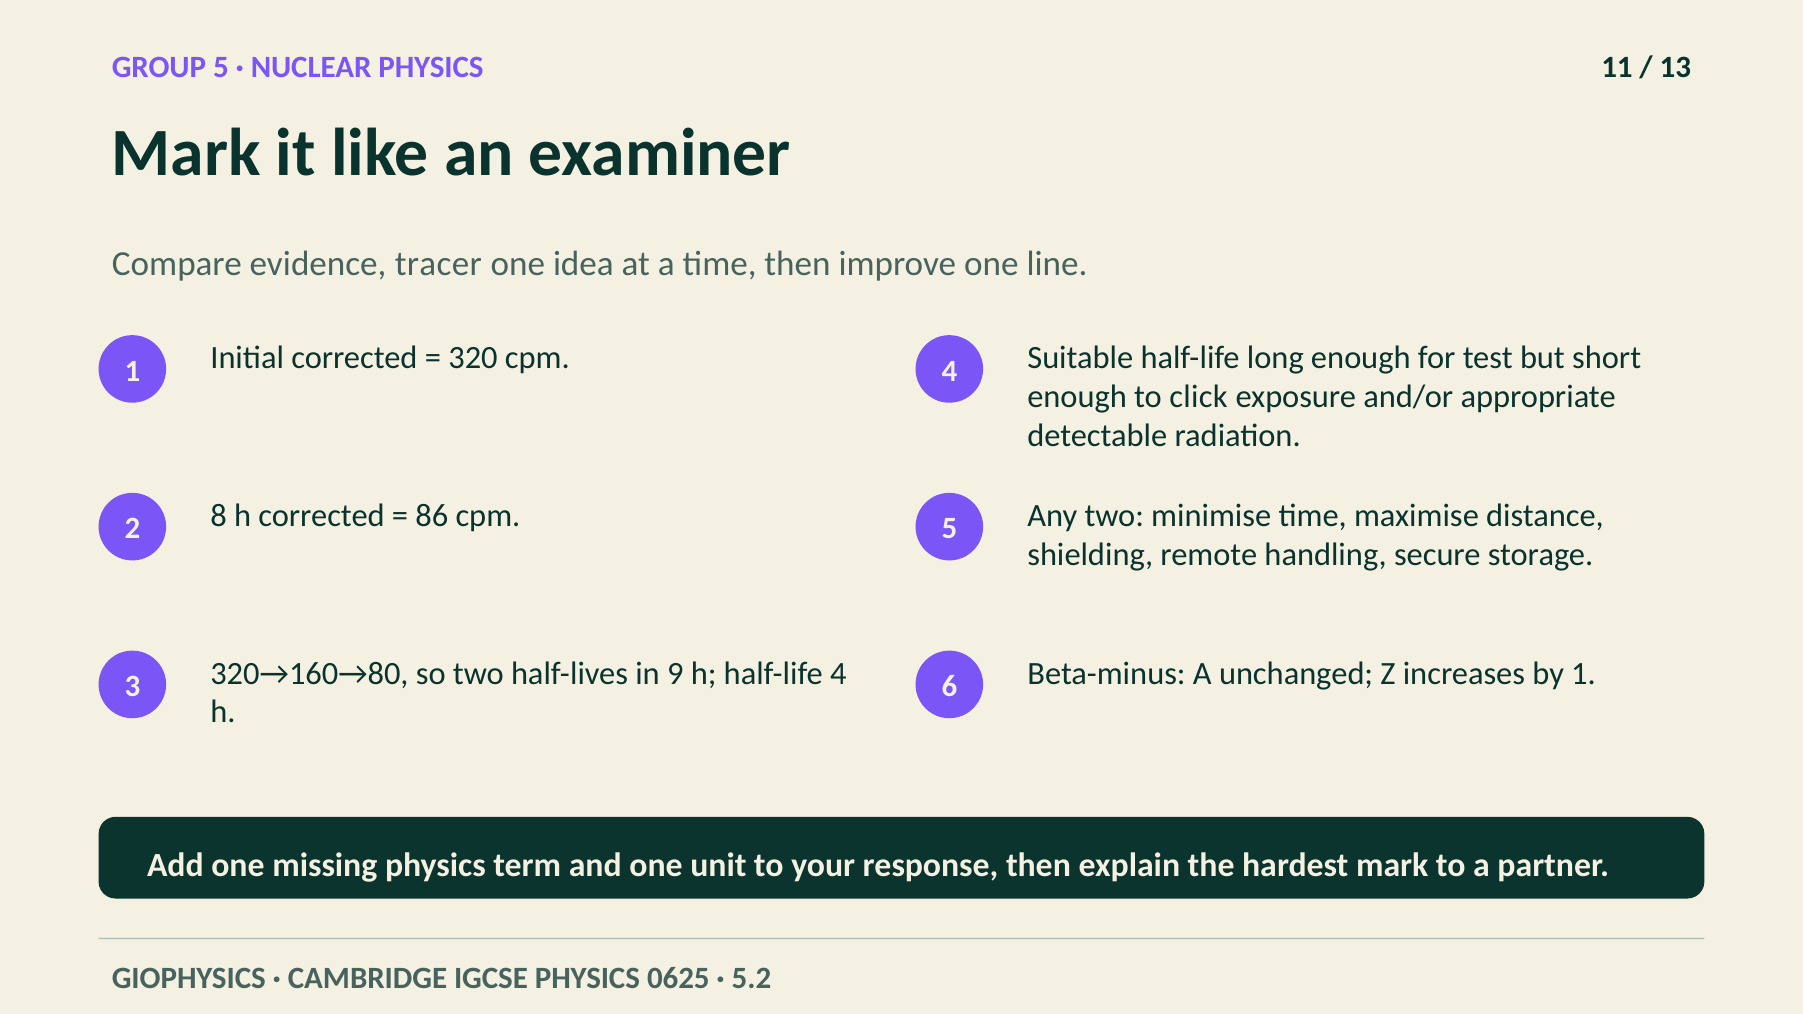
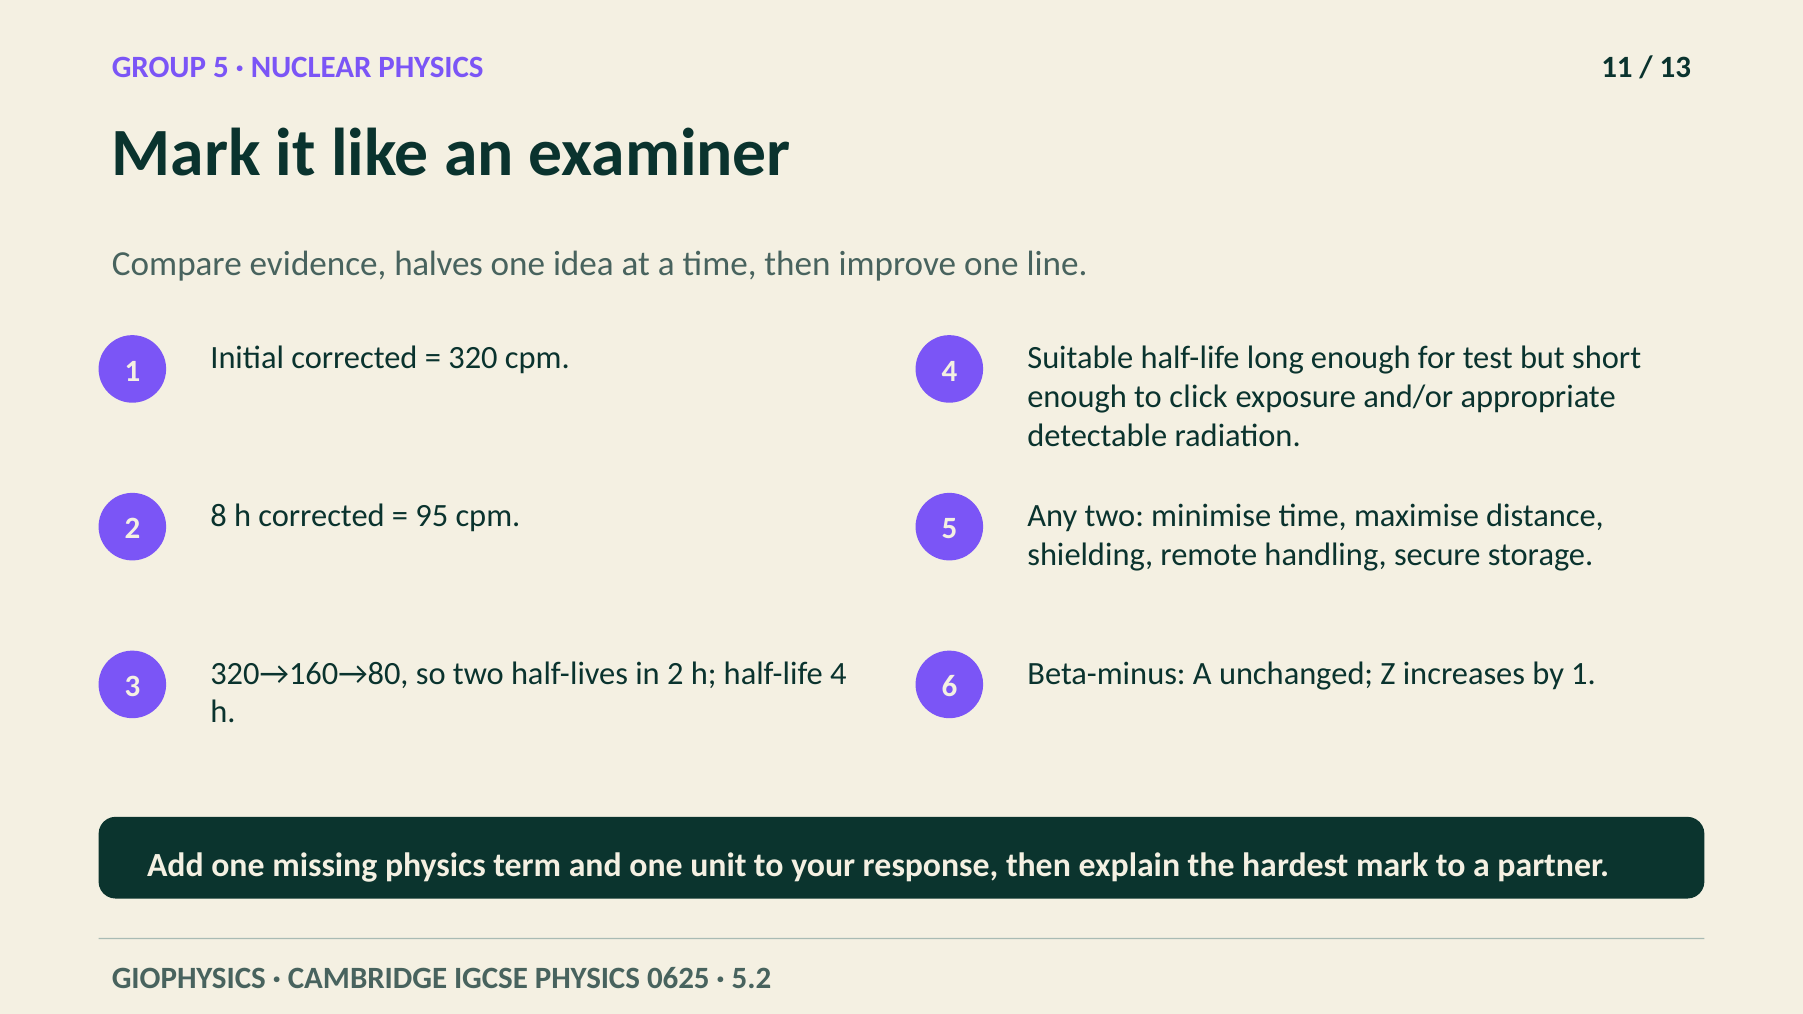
tracer: tracer -> halves (439, 264)
86: 86 -> 95 (432, 516)
in 9: 9 -> 2 (675, 673)
